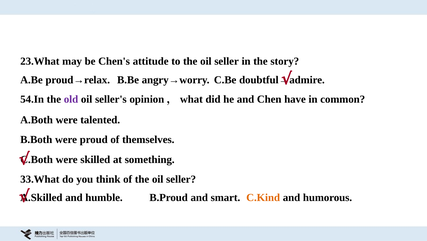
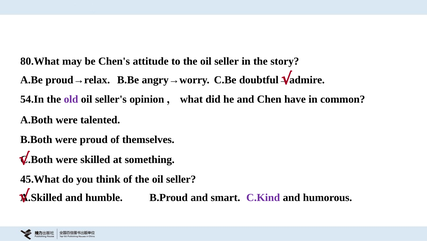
23.What: 23.What -> 80.What (40, 62)
33.What: 33.What -> 45.What (40, 179)
C.Kind colour: orange -> purple (263, 198)
